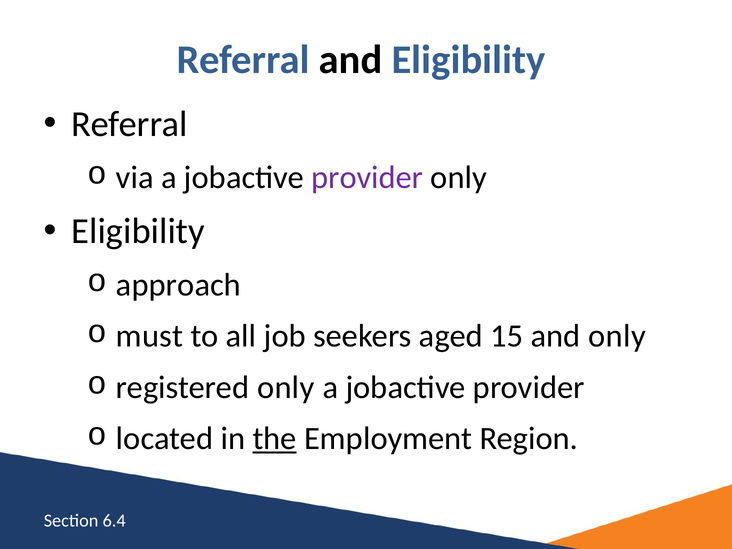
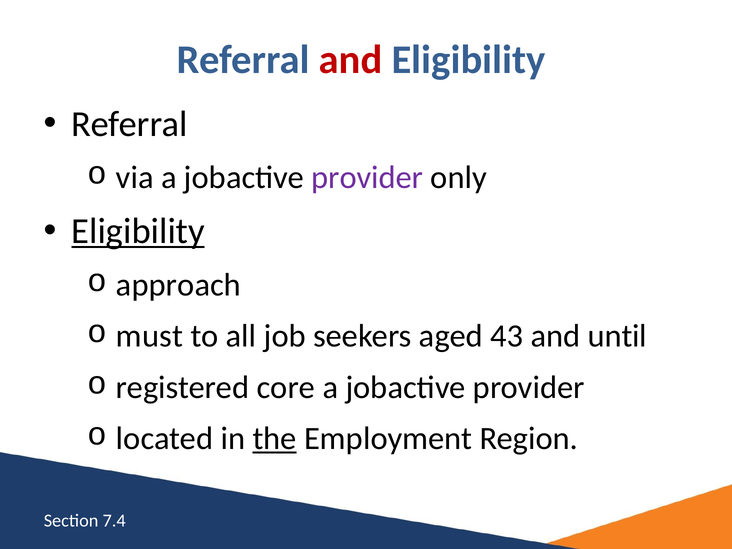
and colour: black -> red (351, 60)
Eligibility underline: none -> present (138, 231)
15: 15 -> 43 (507, 336)
and only: only -> until (617, 336)
registered only: only -> core (286, 387)
6.4: 6.4 -> 7.4 (114, 521)
